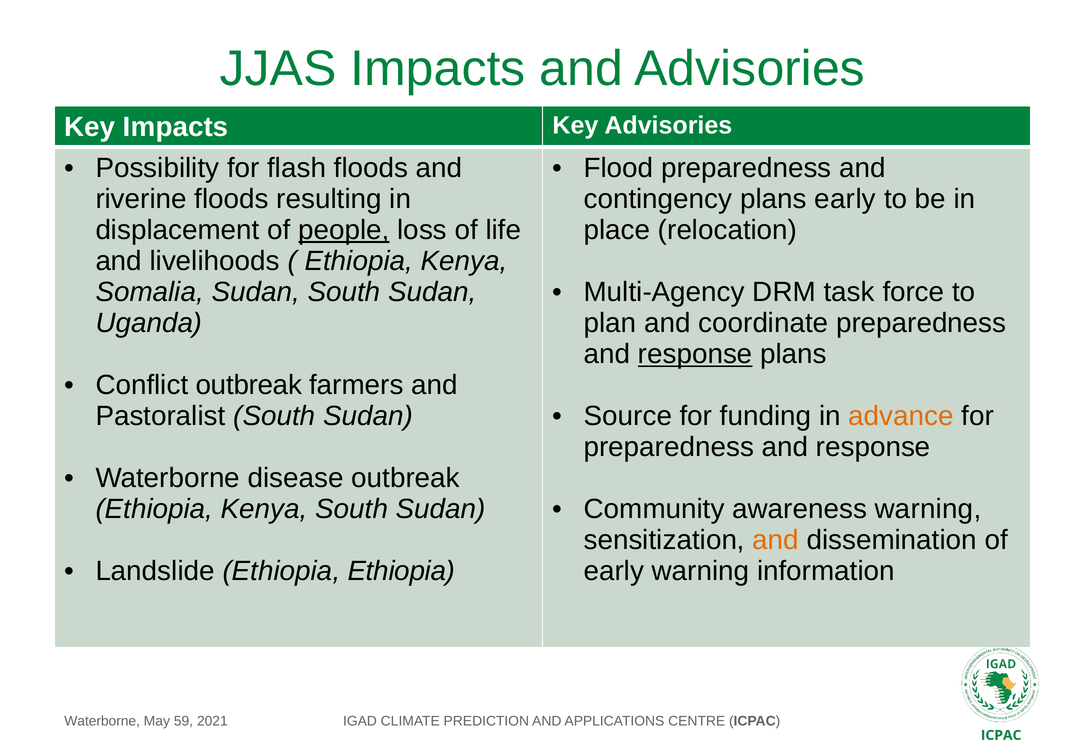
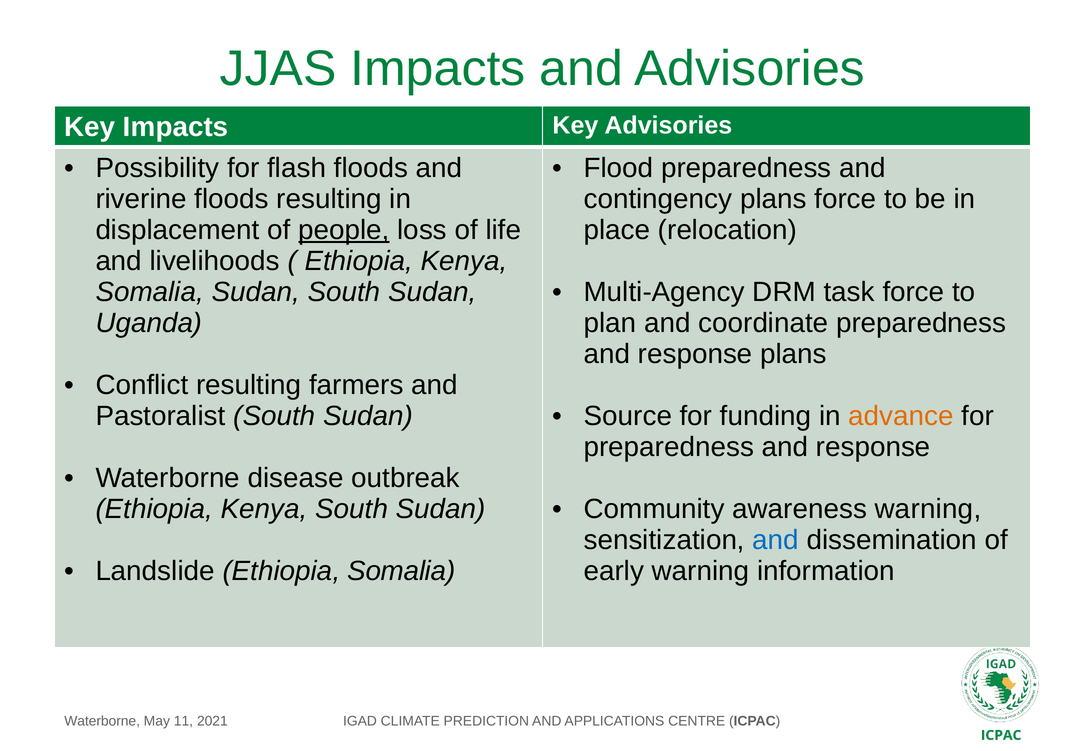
plans early: early -> force (845, 199)
response underline: present -> none (695, 354)
Conflict outbreak: outbreak -> resulting (249, 385)
and colour: orange -> blue (776, 540)
Ethiopia Ethiopia: Ethiopia -> Somalia (401, 571)
59: 59 -> 11 (183, 721)
